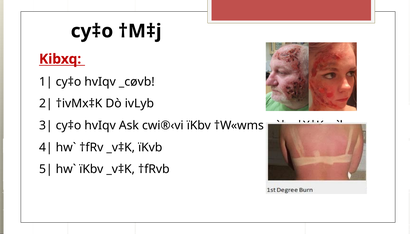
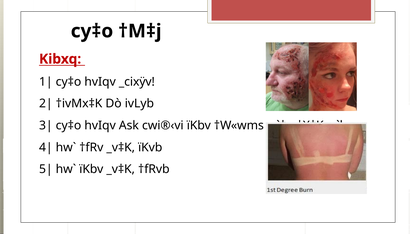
_cøvb: _cøvb -> _cixÿv (137, 82)
